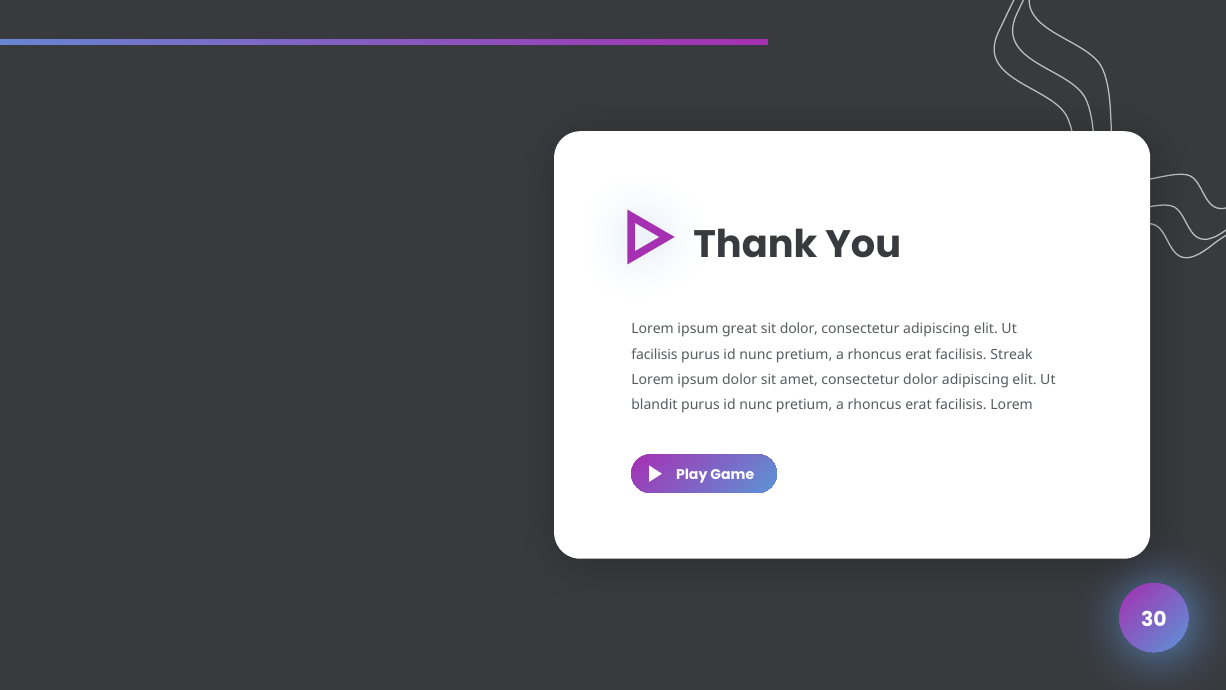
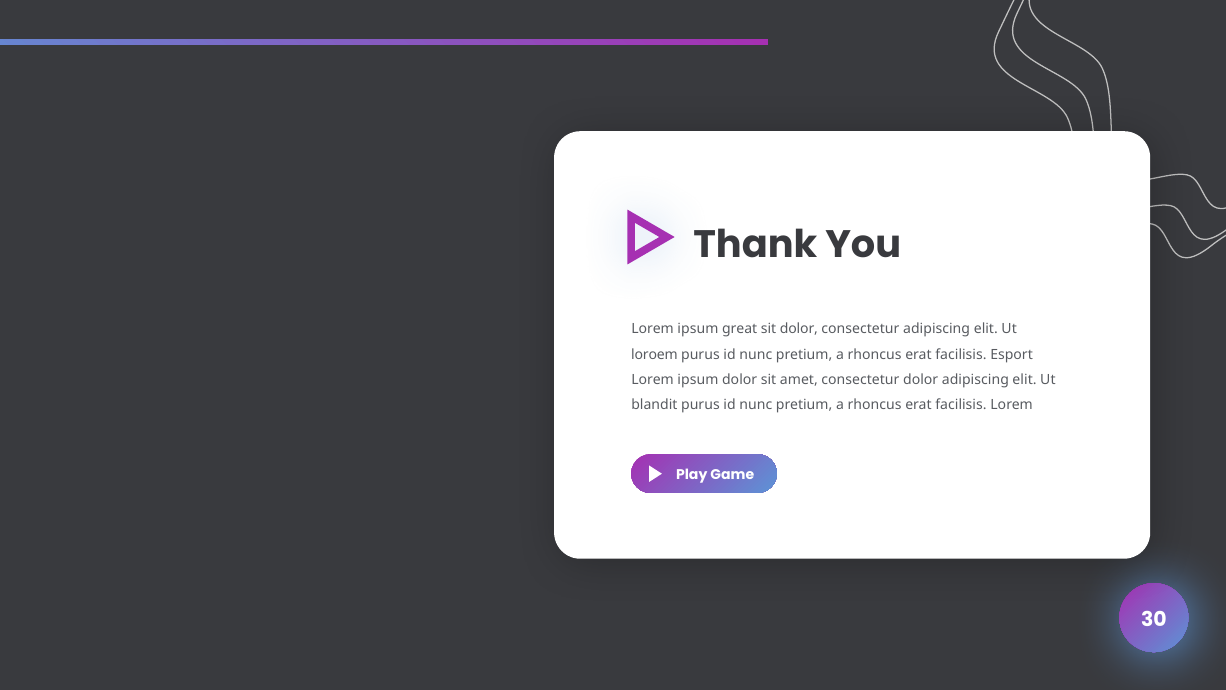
facilisis: facilisis -> loroem (654, 354)
Streak: Streak -> Esport (1012, 354)
